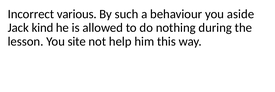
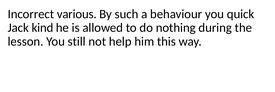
aside: aside -> quick (241, 14)
site: site -> still (77, 41)
